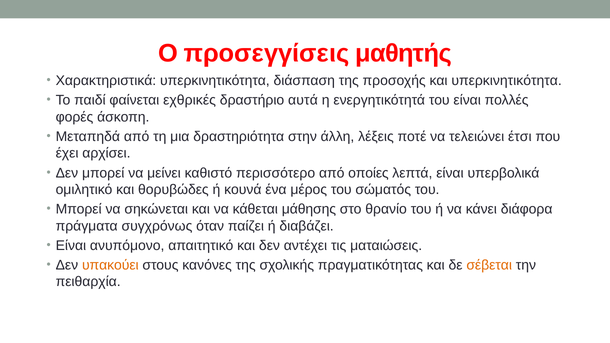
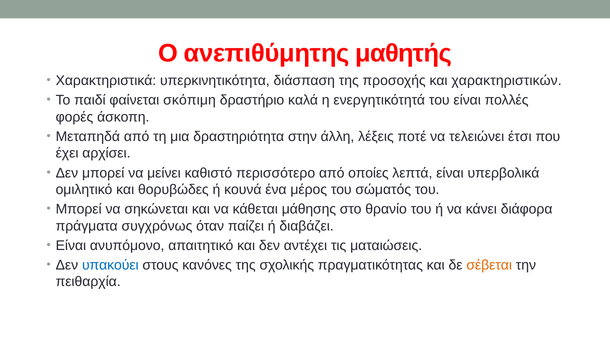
προσεγγίσεις: προσεγγίσεις -> ανεπιθύμητης (267, 53)
και υπερκινητικότητα: υπερκινητικότητα -> χαρακτηριστικών (507, 81)
εχθρικές: εχθρικές -> σκόπιμη (190, 100)
αυτά: αυτά -> καλά (303, 100)
υπακούει colour: orange -> blue (110, 265)
